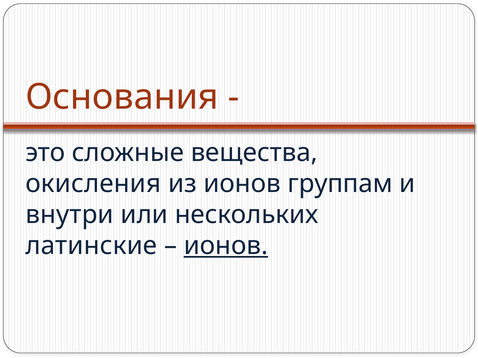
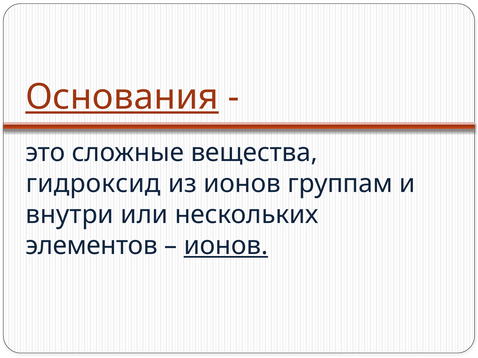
Основания underline: none -> present (122, 97)
окисления: окисления -> гидроксид (93, 184)
латинские: латинские -> элементов (92, 246)
